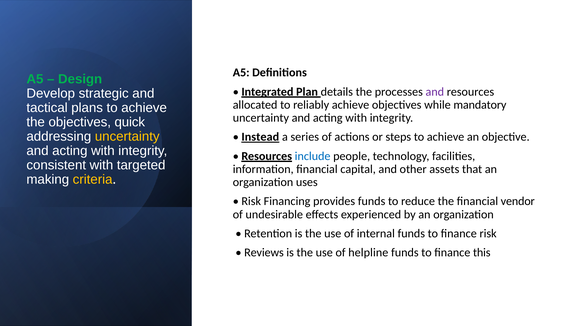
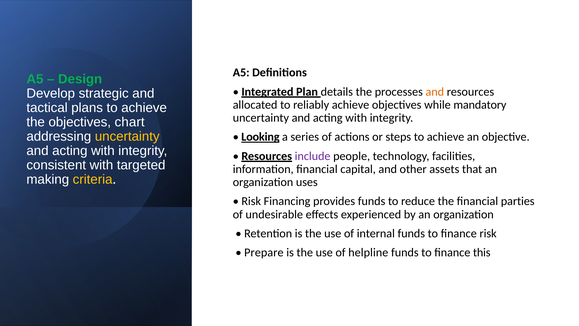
and colour: purple -> orange (435, 92)
quick: quick -> chart (130, 122)
Instead: Instead -> Looking (260, 137)
include colour: blue -> purple (313, 156)
vendor: vendor -> parties (518, 201)
Reviews: Reviews -> Prepare (264, 252)
